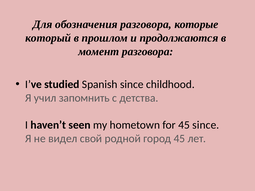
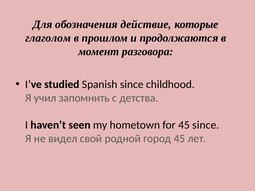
обозначения разговора: разговора -> действие (146, 24)
который: который -> глаголом (48, 38)
